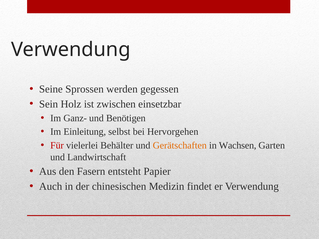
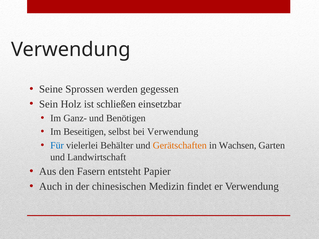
zwischen: zwischen -> schließen (116, 104)
Einleitung: Einleitung -> Beseitigen (85, 132)
bei Hervorgehen: Hervorgehen -> Verwendung (173, 132)
Für colour: red -> blue (57, 146)
